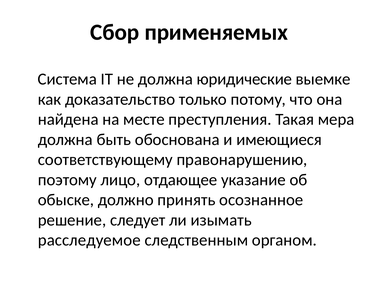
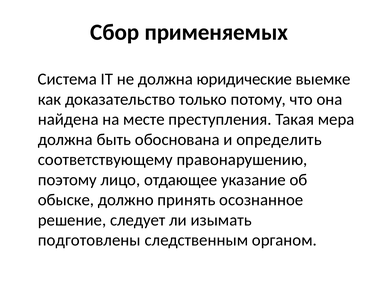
имеющиеся: имеющиеся -> определить (279, 140)
расследуемое: расследуемое -> подготовлены (89, 241)
